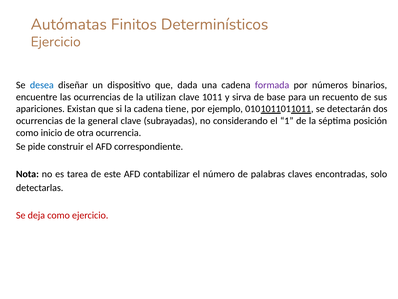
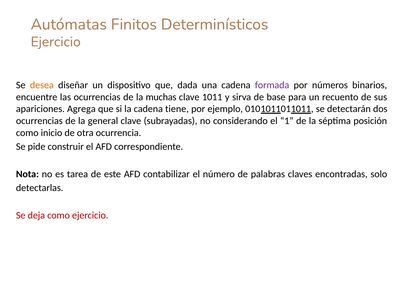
desea colour: blue -> orange (42, 85)
utilizan: utilizan -> muchas (161, 97)
Existan: Existan -> Agrega (81, 109)
